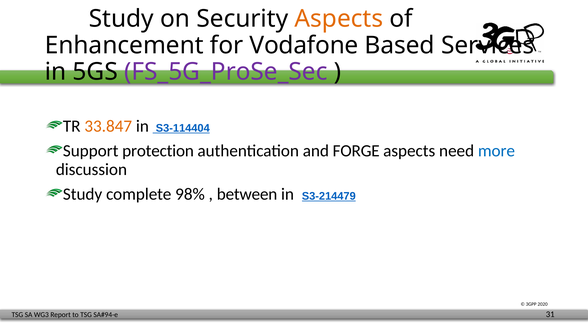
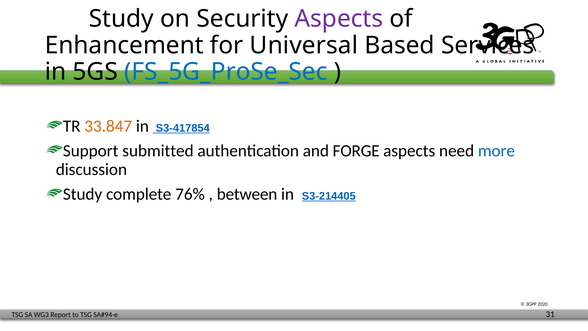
Aspects colour: orange -> purple (339, 19)
Vodafone: Vodafone -> Universal (304, 45)
FS_5G_ProSe_Sec colour: purple -> blue (226, 72)
S3-114404: S3-114404 -> S3-417854 (183, 128)
protection: protection -> submitted (158, 151)
98%: 98% -> 76% (190, 194)
S3-214479: S3-214479 -> S3-214405 (329, 196)
